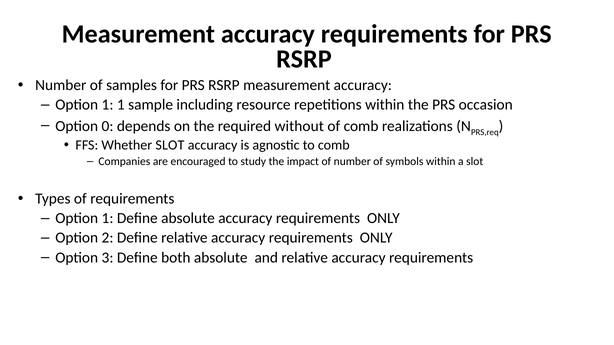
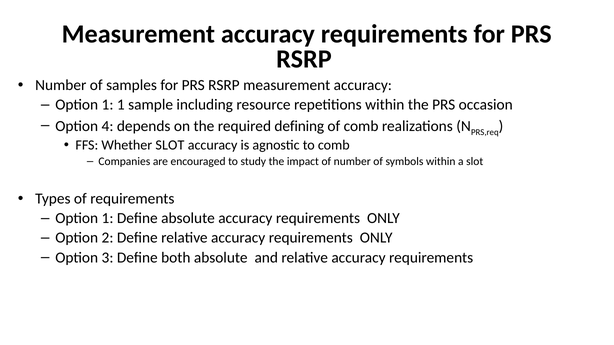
0: 0 -> 4 (108, 126)
without: without -> defining (299, 126)
